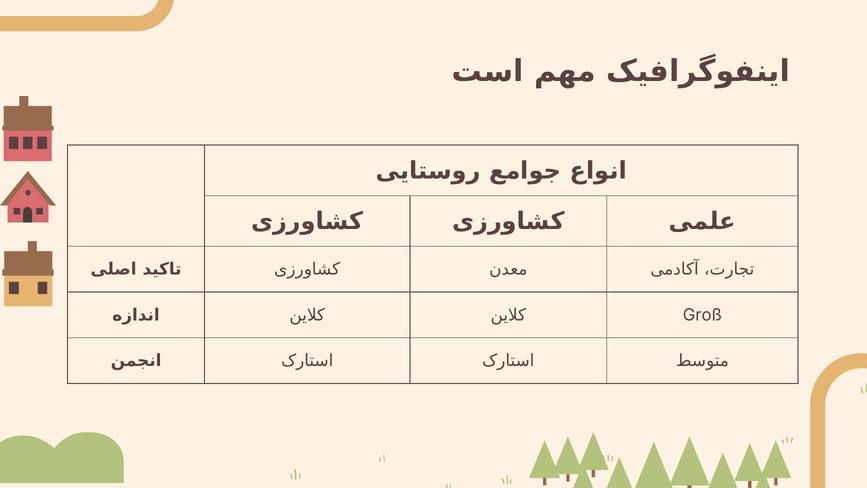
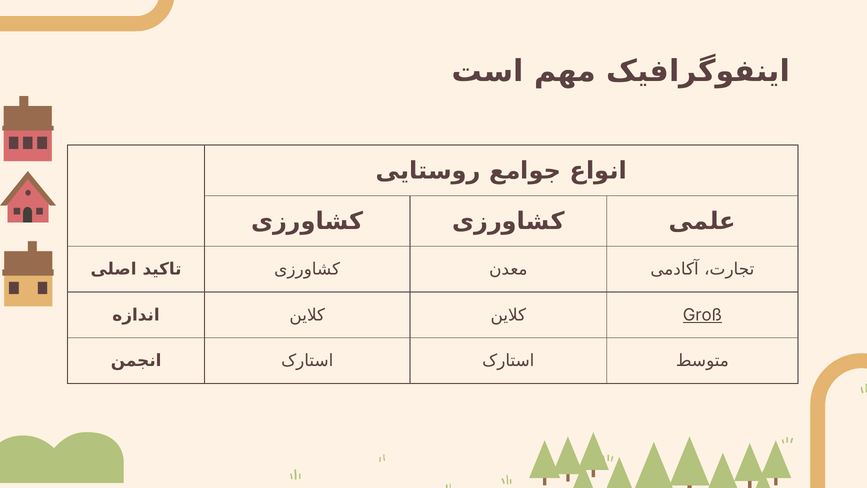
Groß underline: none -> present (702, 315)
